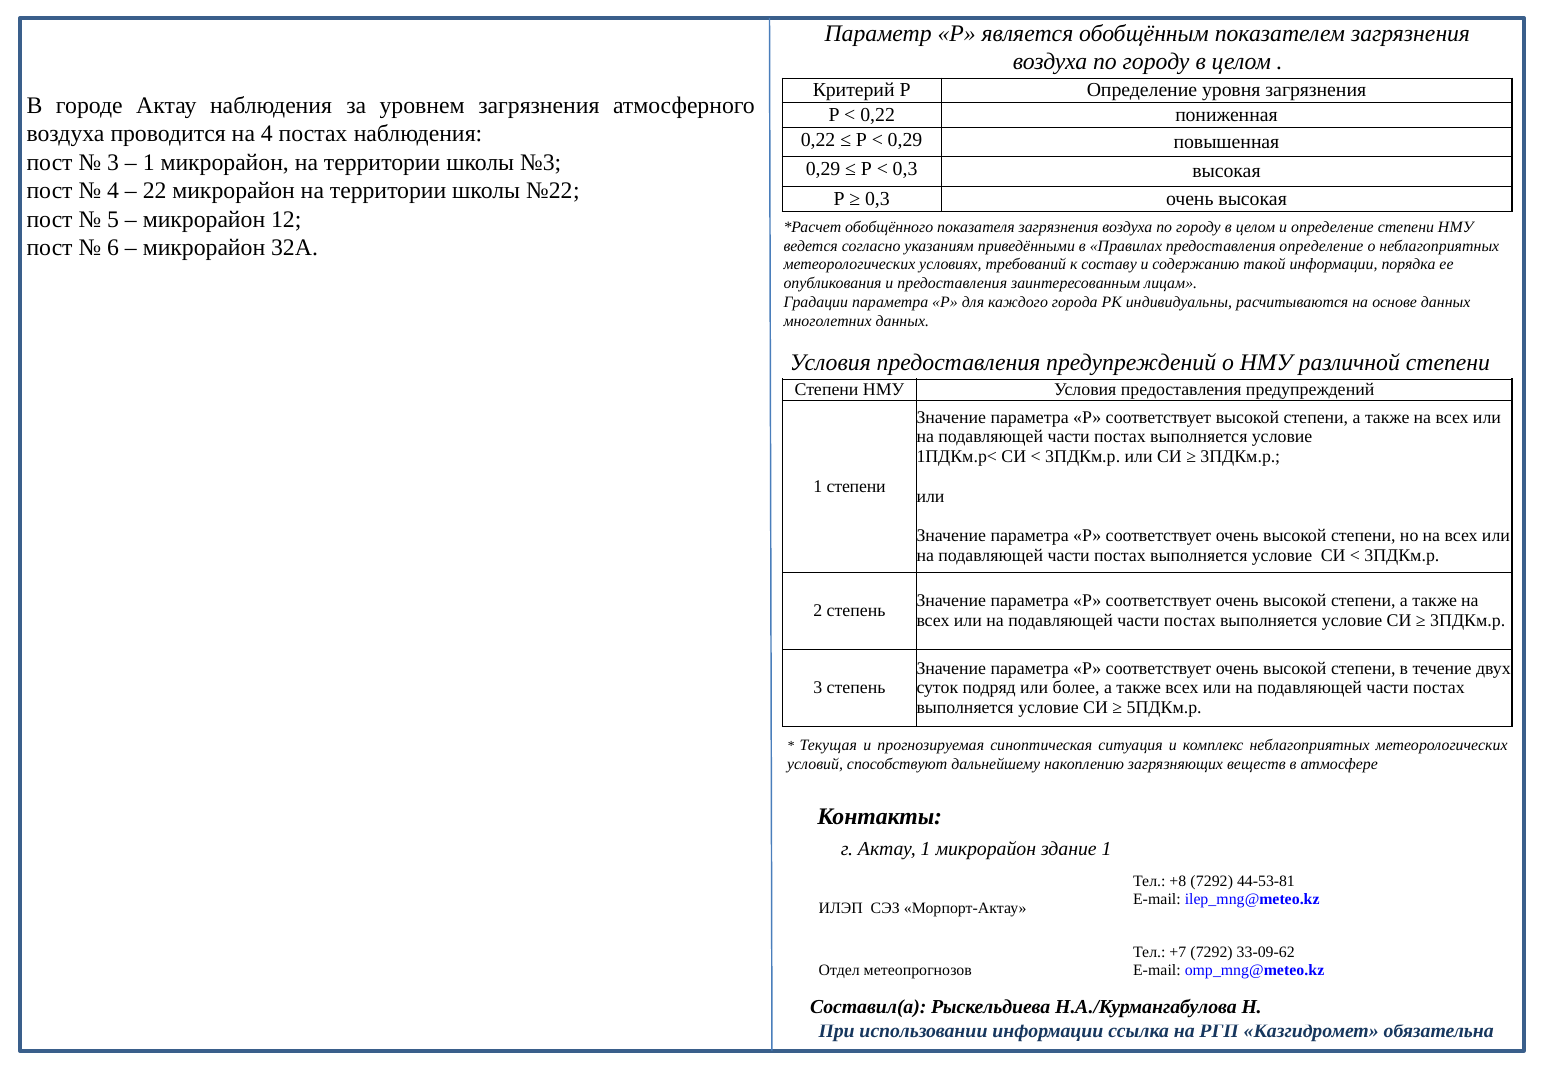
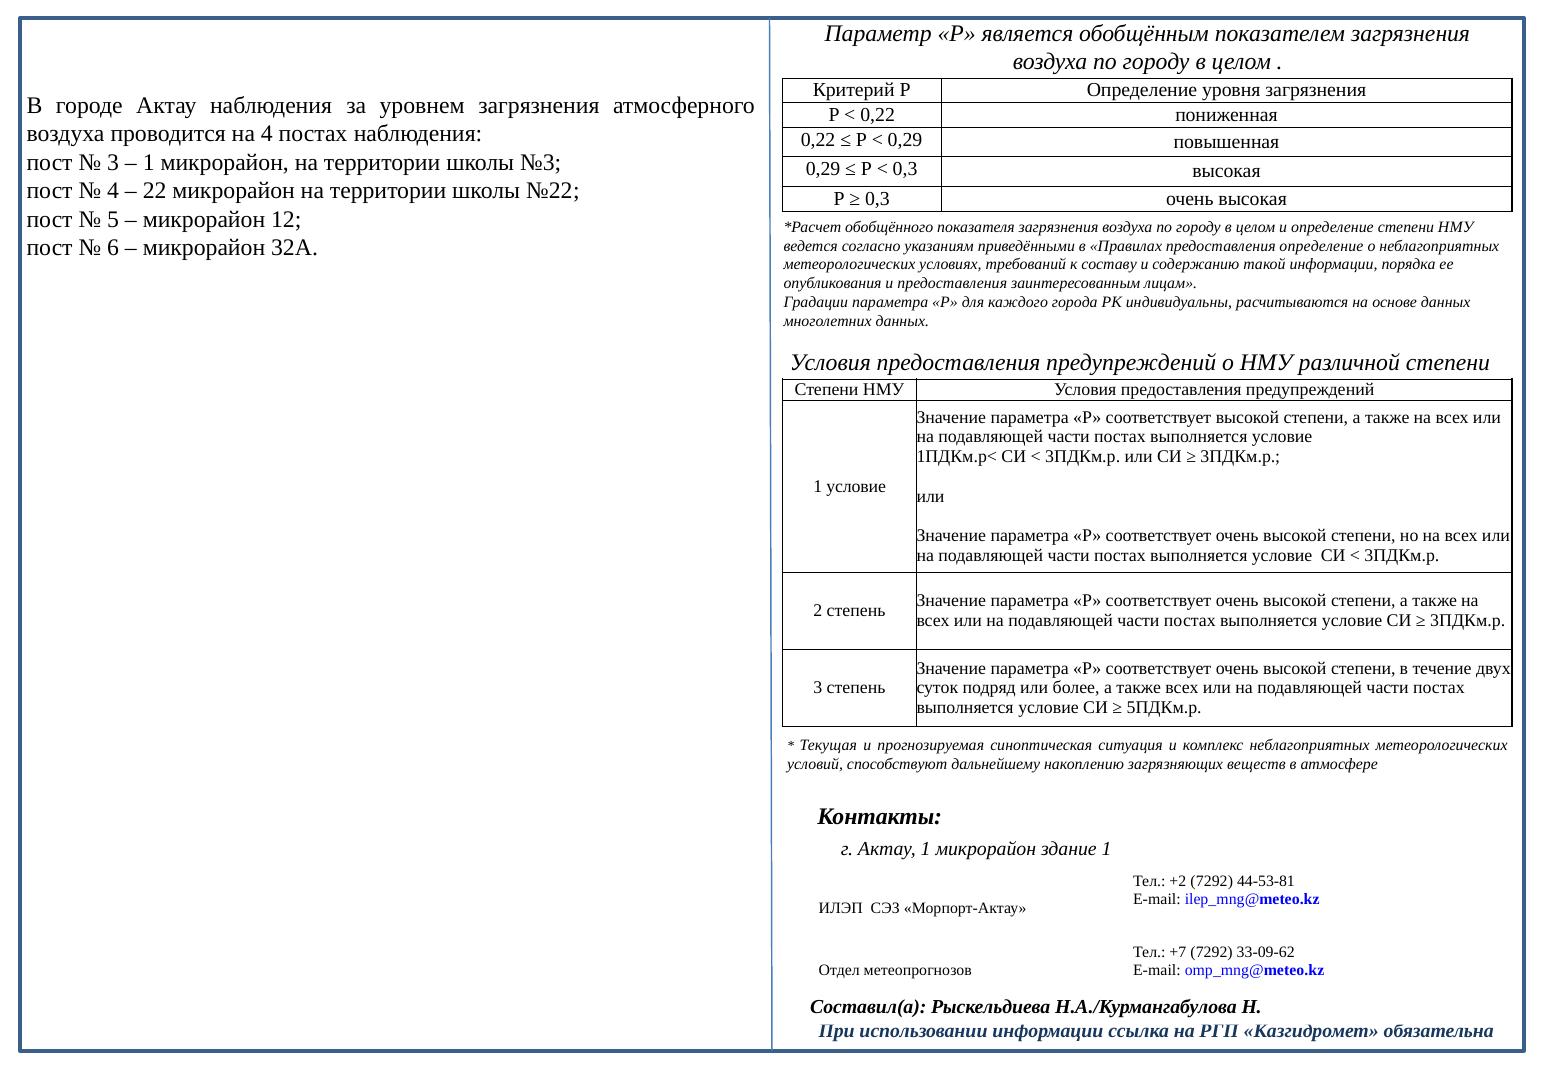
1 степени: степени -> условие (856, 486)
+8: +8 -> +2 (1178, 881)
